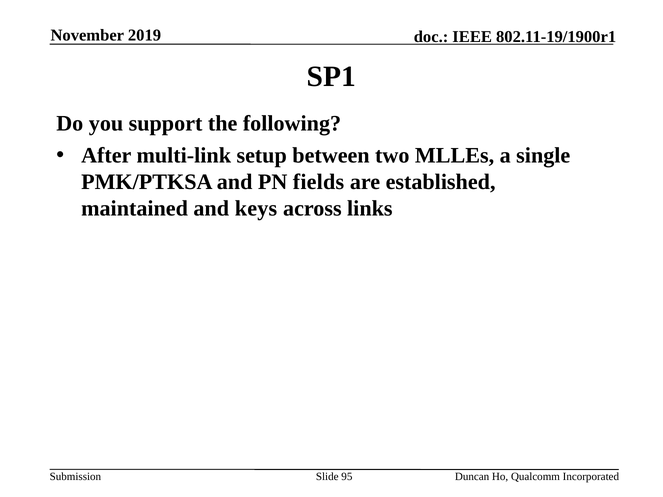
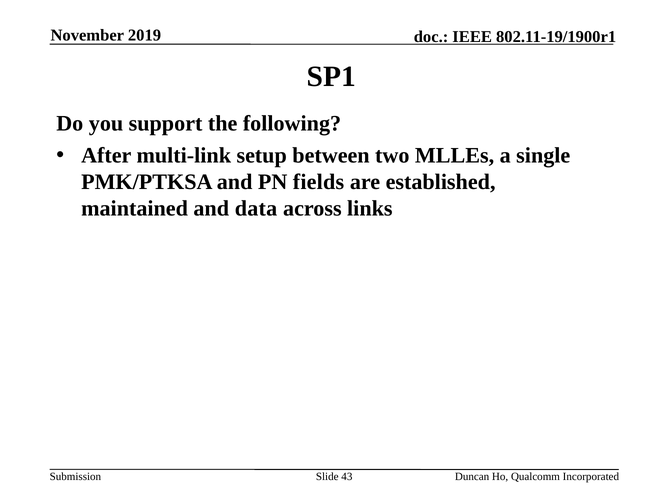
keys: keys -> data (256, 209)
95: 95 -> 43 (347, 477)
